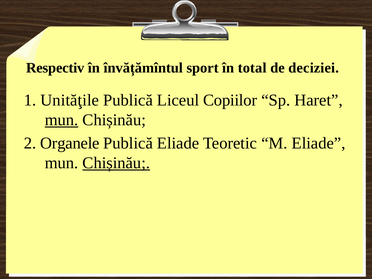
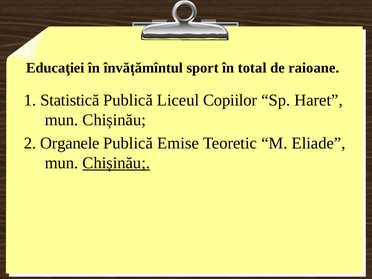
Respectiv: Respectiv -> Educaţiei (55, 68)
deciziei: deciziei -> raioane (314, 68)
Unităţile: Unităţile -> Statistică (70, 100)
mun underline: present -> none (62, 120)
Publică Eliade: Eliade -> Emise (178, 143)
